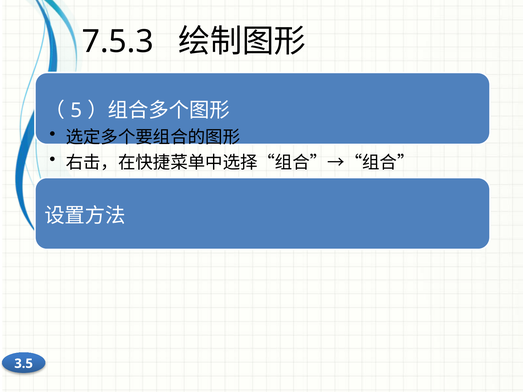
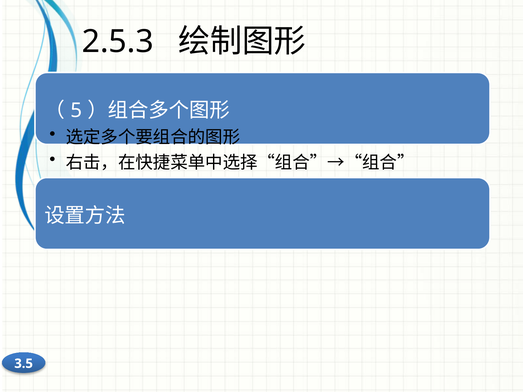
7.5.3: 7.5.3 -> 2.5.3 (118, 42)
